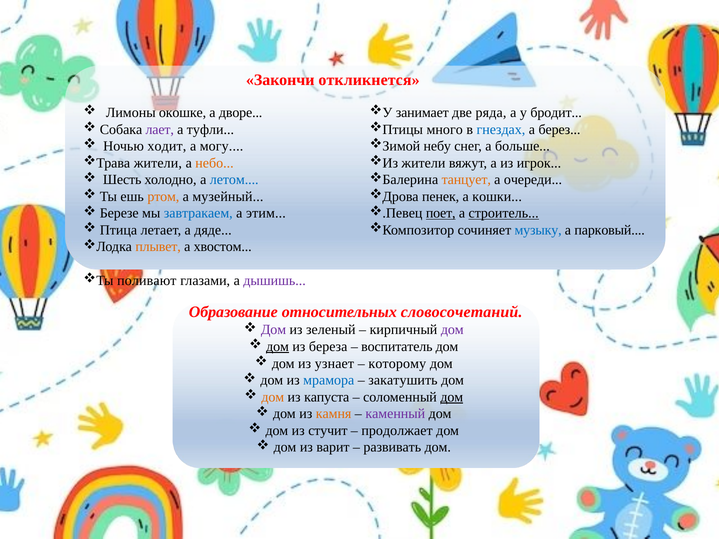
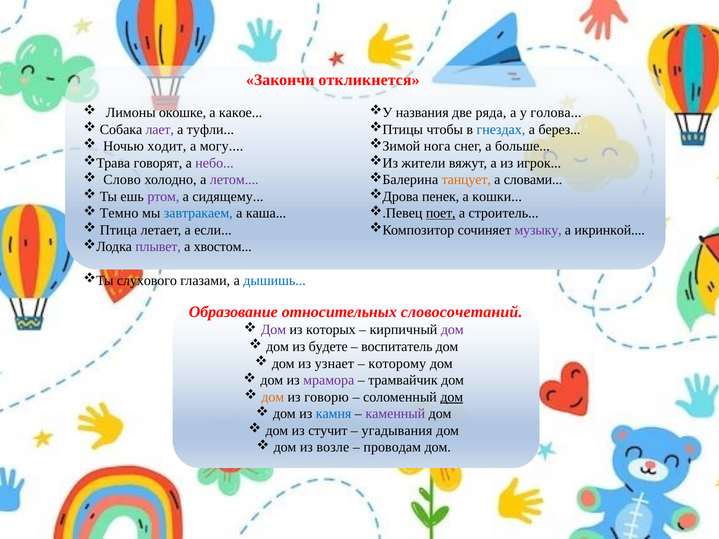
дворе: дворе -> какое (241, 113)
занимает: занимает -> названия (422, 113)
бродит: бродит -> голова (556, 113)
много: много -> чтобы (445, 129)
небу: небу -> нога (437, 146)
жители: жители -> говорят (158, 163)
небо colour: orange -> purple (215, 163)
Шесть: Шесть -> Слово (122, 180)
летом colour: blue -> purple (234, 180)
очереди: очереди -> словами (533, 180)
ртом colour: orange -> purple (163, 197)
музейный: музейный -> сидящему (228, 197)
Березе: Березе -> Темно (119, 213)
этим: этим -> каша (266, 213)
строитель underline: present -> none (504, 213)
дяде: дяде -> если (213, 230)
музыку colour: blue -> purple (538, 230)
парковый: парковый -> икринкой (610, 230)
плывет colour: orange -> purple (158, 247)
поливают: поливают -> слухового (147, 281)
дышишь colour: purple -> blue (275, 281)
зеленый: зеленый -> которых (331, 330)
дом underline: present -> none (278, 347)
береза: береза -> будете (328, 347)
мрамора colour: blue -> purple (329, 380)
закатушить: закатушить -> трамвайчик (403, 380)
капуста: капуста -> говорю (327, 397)
камня colour: orange -> blue (334, 414)
продолжает: продолжает -> угадывания (397, 431)
варит: варит -> возле (333, 448)
развивать: развивать -> проводам (392, 448)
